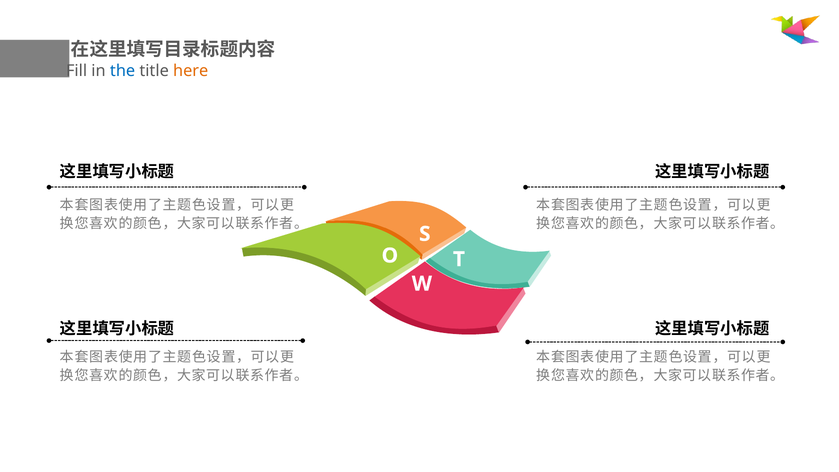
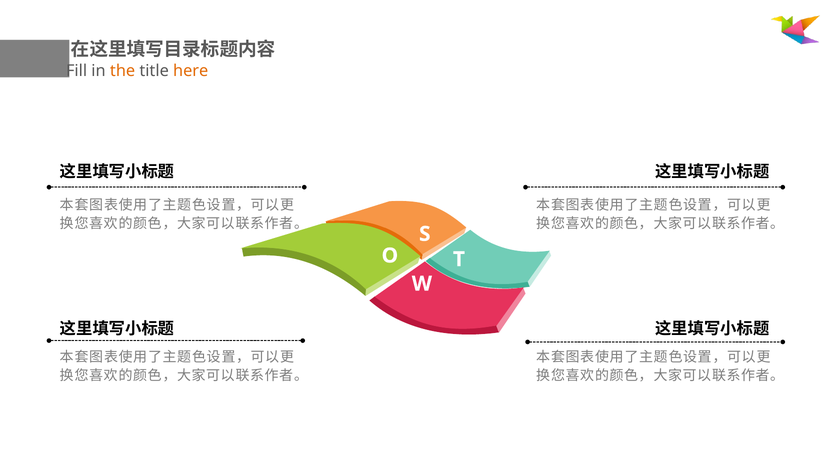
the colour: blue -> orange (123, 71)
